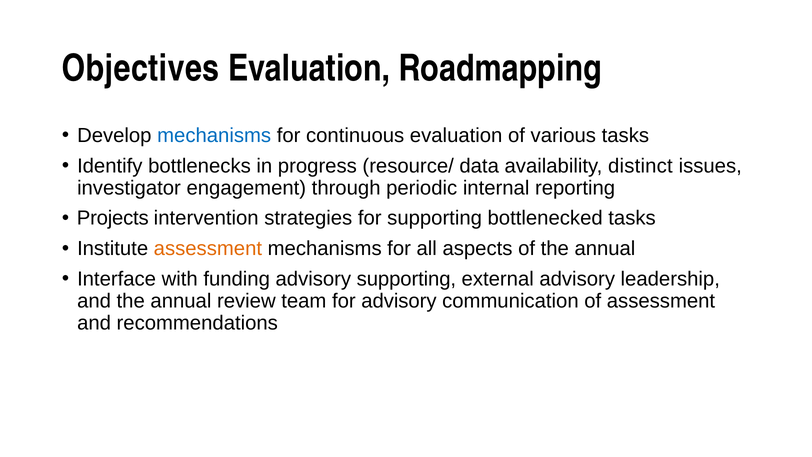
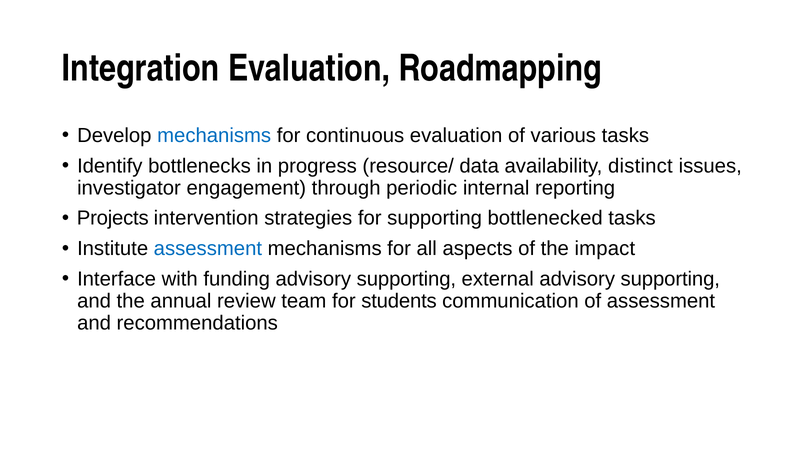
Objectives: Objectives -> Integration (141, 68)
assessment colour: orange -> blue (208, 249)
of the annual: annual -> impact (605, 249)
external advisory leadership: leadership -> supporting (670, 279)
for advisory: advisory -> students (399, 301)
